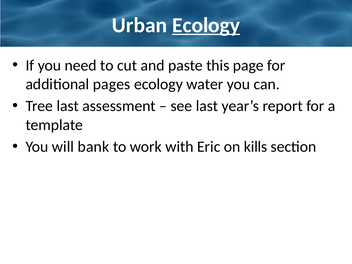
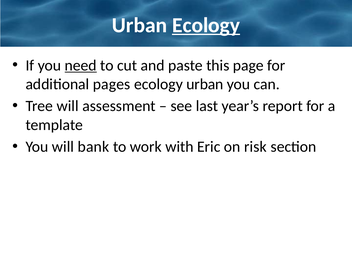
need underline: none -> present (81, 65)
ecology water: water -> urban (205, 84)
Tree last: last -> will (68, 106)
kills: kills -> risk (255, 147)
